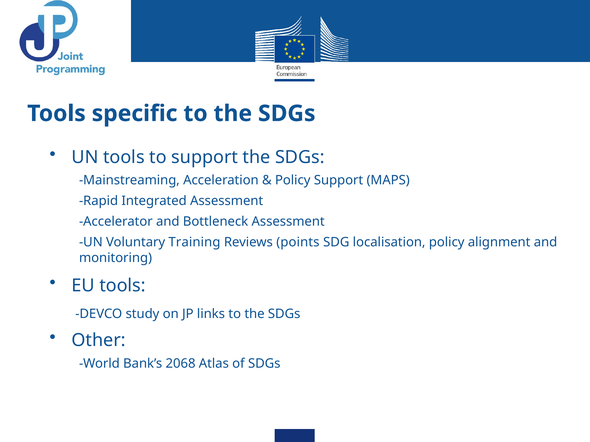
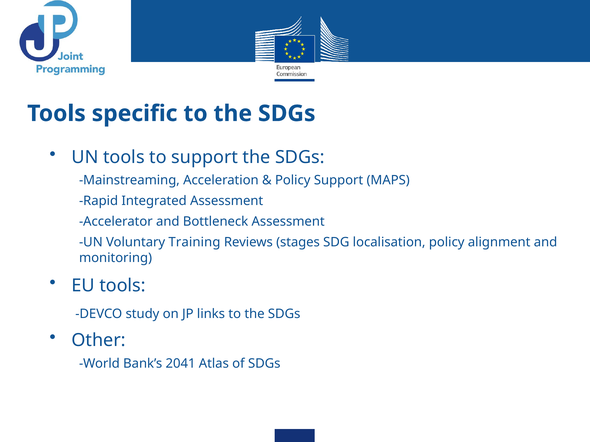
points: points -> stages (298, 243)
2068: 2068 -> 2041 (181, 364)
